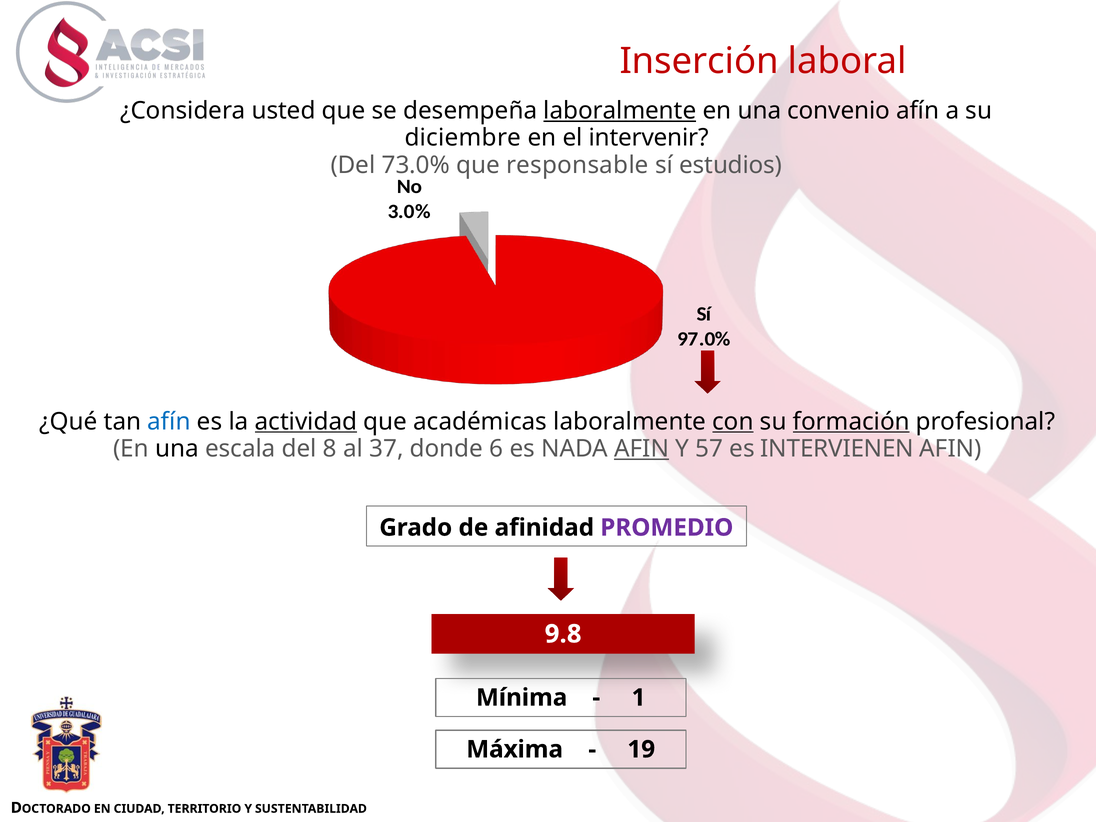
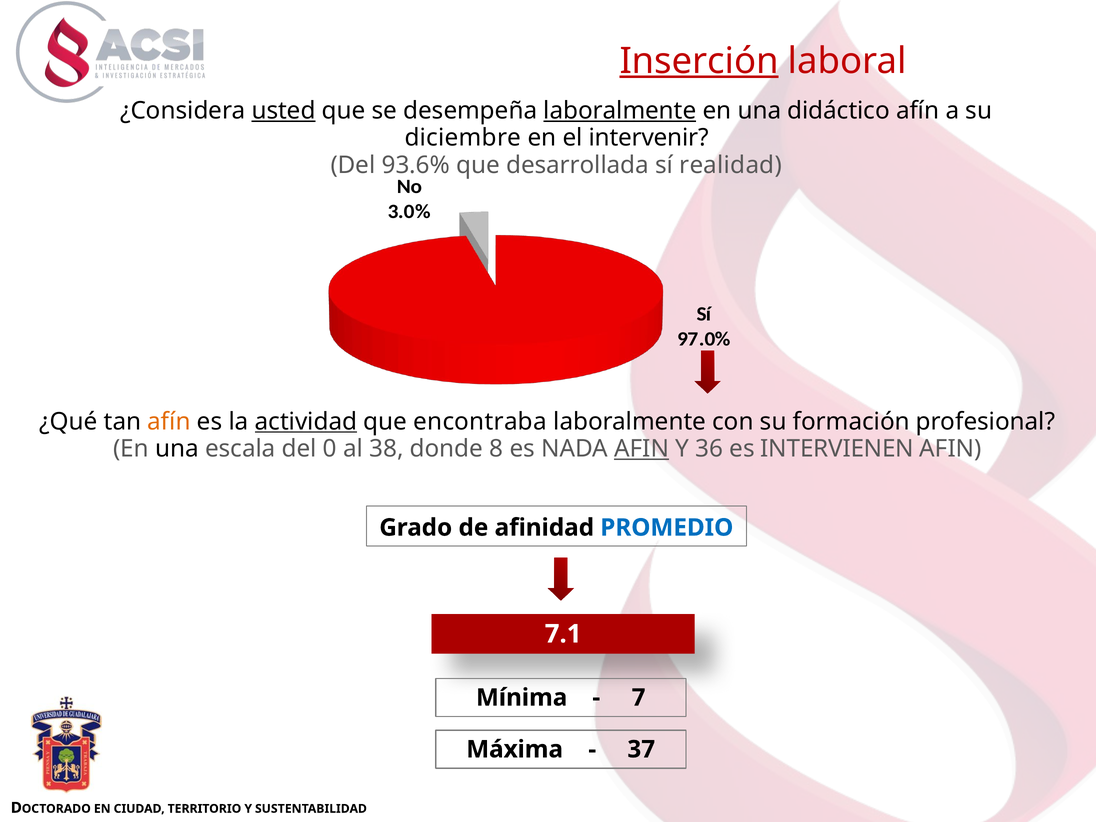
Inserción underline: none -> present (699, 61)
usted underline: none -> present (284, 111)
convenio: convenio -> didáctico (839, 111)
73.0%: 73.0% -> 93.6% (416, 165)
responsable: responsable -> desarrollada (578, 165)
estudios: estudios -> realidad (731, 165)
afín colour: blue -> orange (169, 422)
académicas: académicas -> encontraba (480, 422)
con underline: present -> none (733, 422)
formación underline: present -> none (851, 422)
8: 8 -> 0 (330, 449)
37: 37 -> 38 (386, 449)
6: 6 -> 8 (496, 449)
57: 57 -> 36 (709, 449)
PROMEDIO colour: purple -> blue (667, 528)
9.8: 9.8 -> 7.1 (563, 634)
1: 1 -> 7 (639, 698)
19: 19 -> 37 (641, 749)
